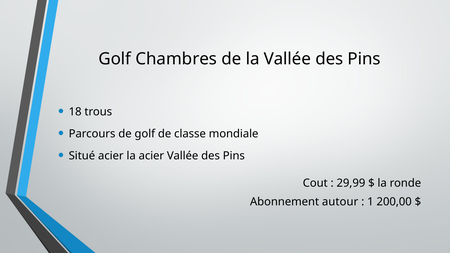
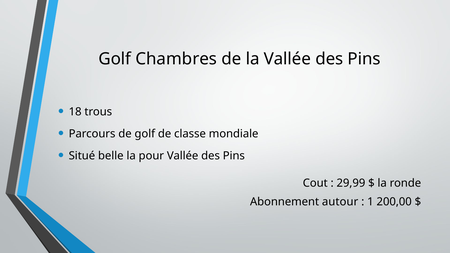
Situé acier: acier -> belle (111, 156)
la acier: acier -> pour (151, 156)
